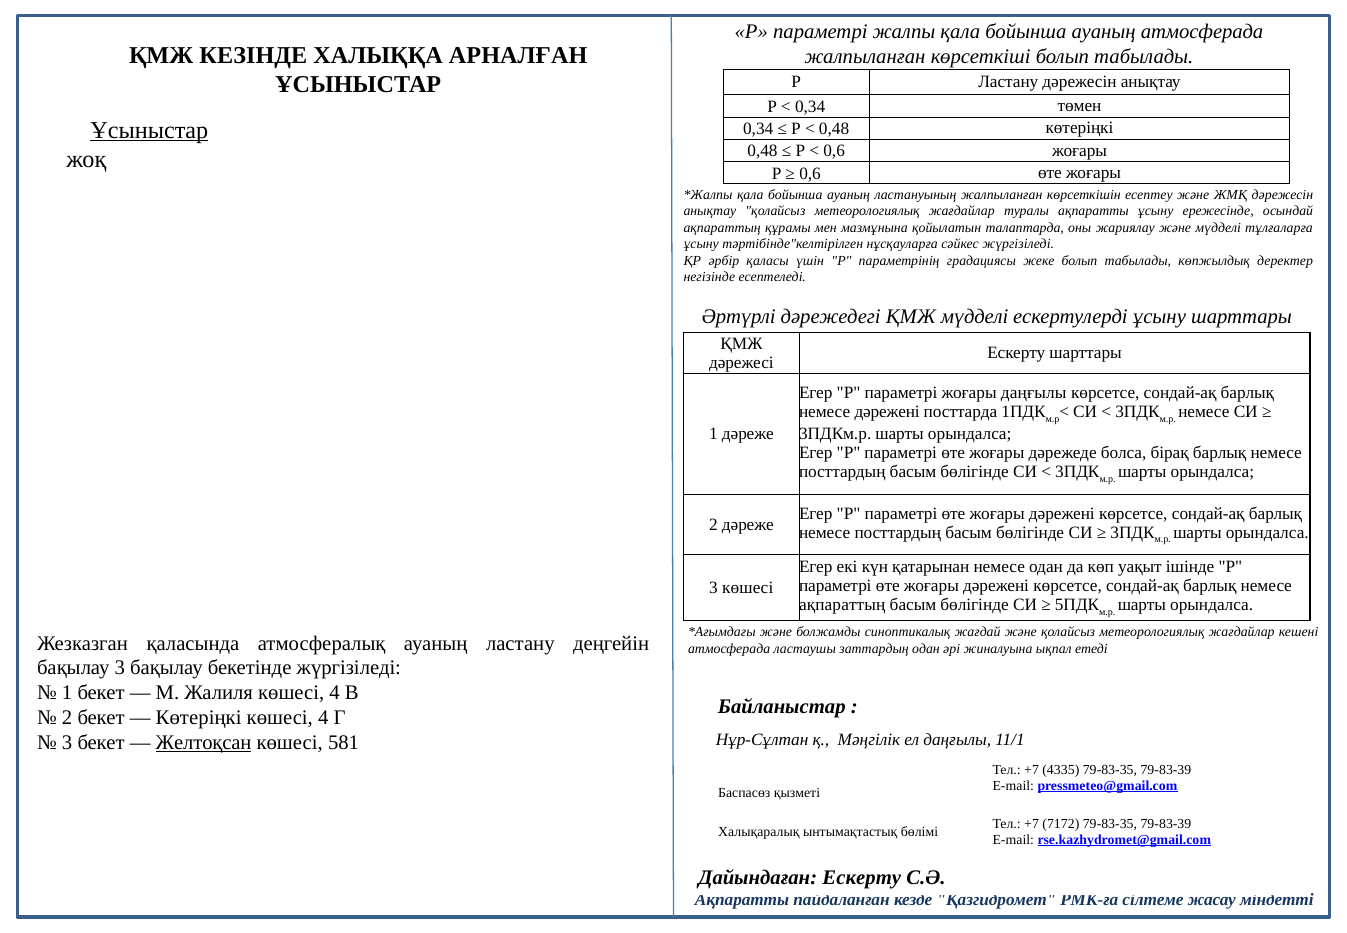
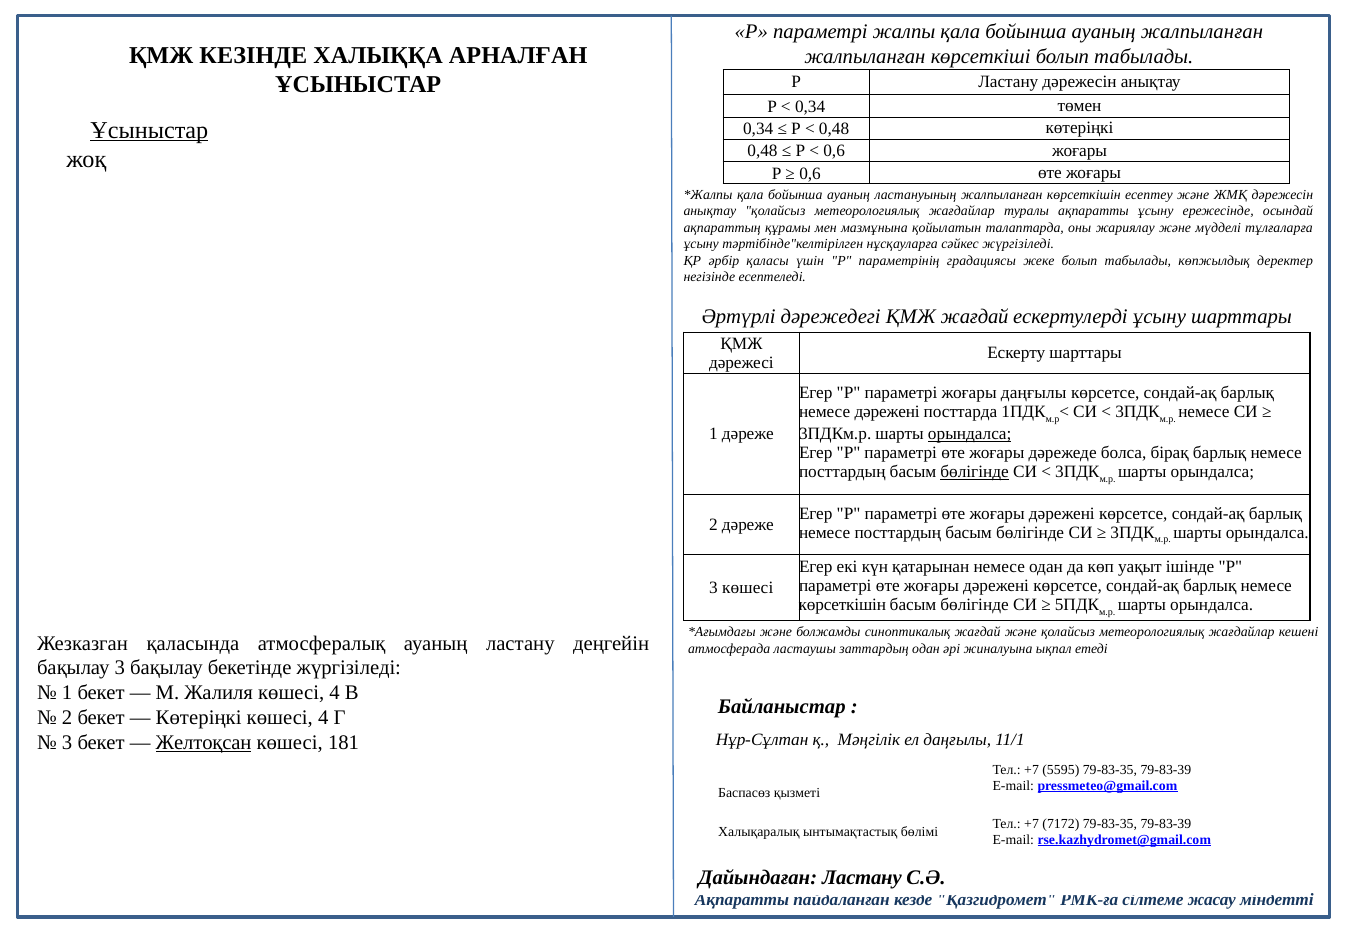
ауаның атмосферада: атмосферада -> жалпыланған (1202, 32)
ҚМЖ мүдделі: мүдделі -> жағдай (975, 316)
орындалса underline: none -> present (970, 434)
бөлігінде underline: none -> present (975, 472)
ақпараттың: ақпараттың -> көрсеткішін (842, 605)
581: 581 -> 181 (344, 742)
4335: 4335 -> 5595 (1061, 770)
Дайындаған Ескерту: Ескерту -> Ластану (862, 877)
